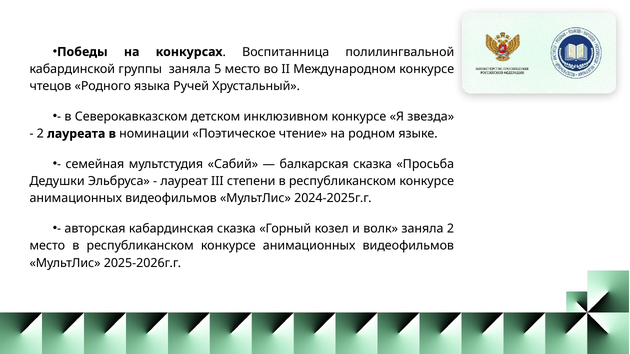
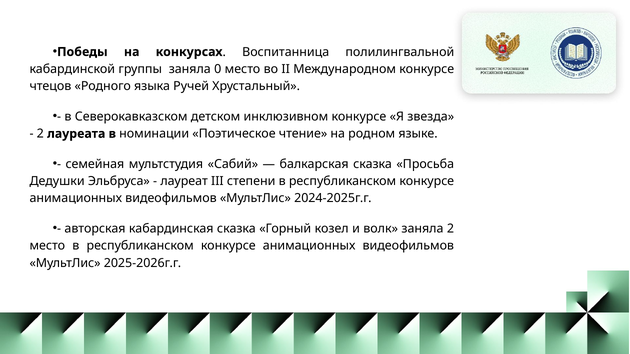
5: 5 -> 0 (218, 69)
